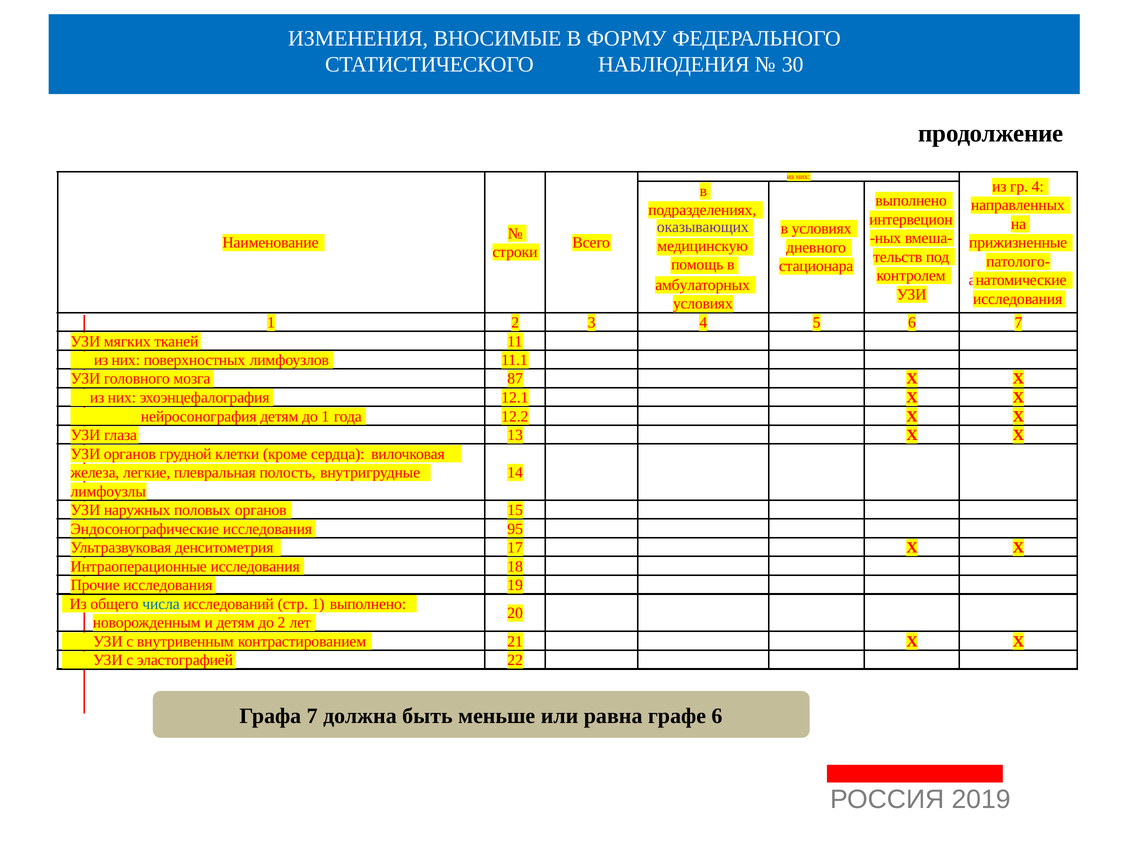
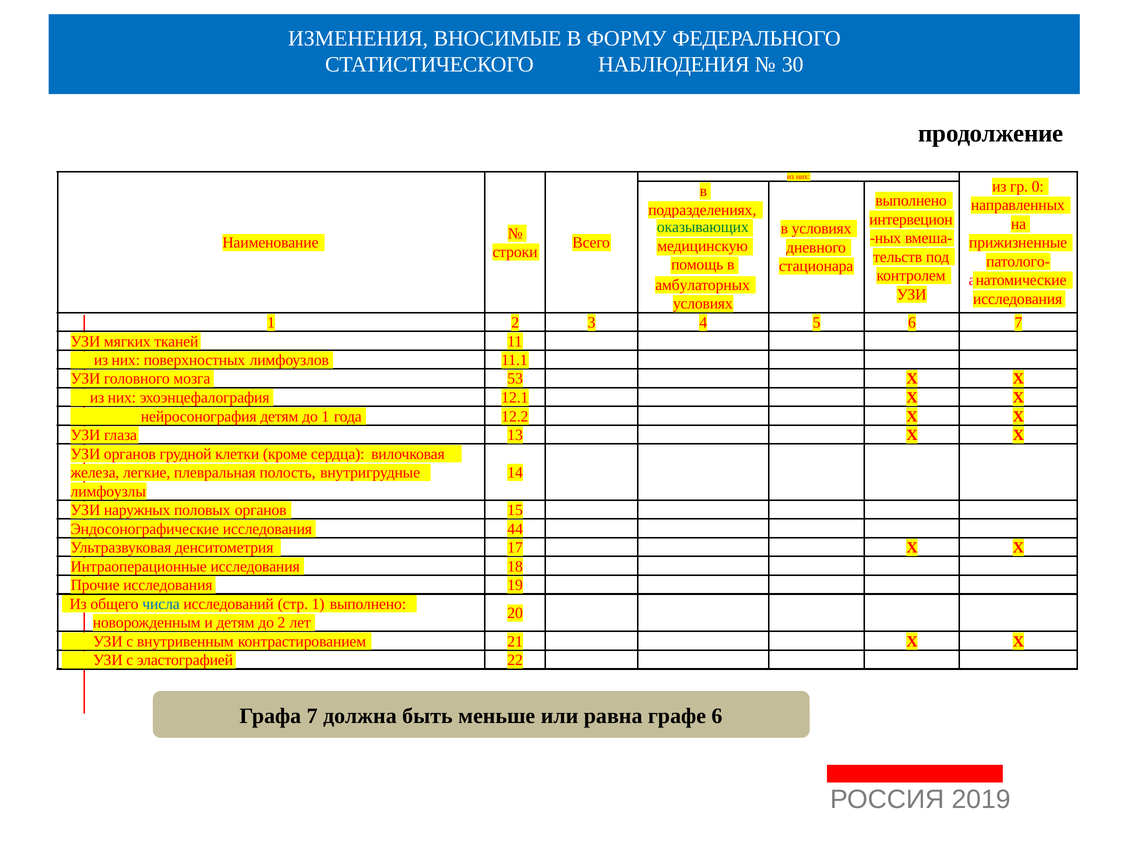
гр 4: 4 -> 0 (1038, 187)
оказывающих colour: purple -> green (703, 227)
87: 87 -> 53 (515, 379)
95: 95 -> 44 (515, 529)
